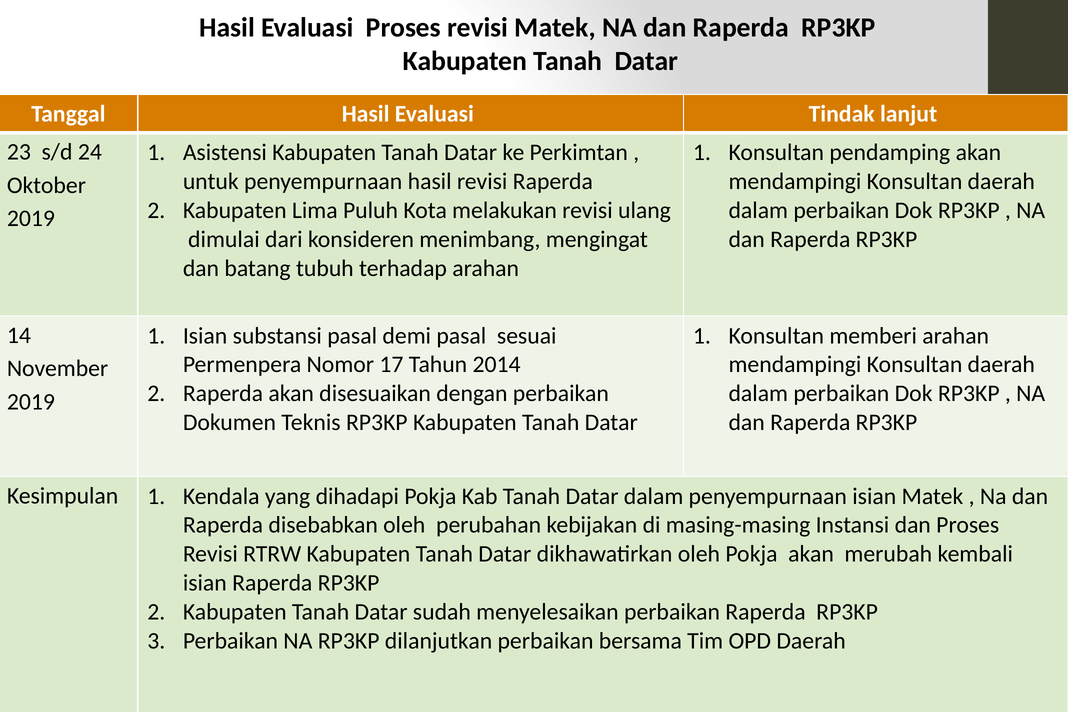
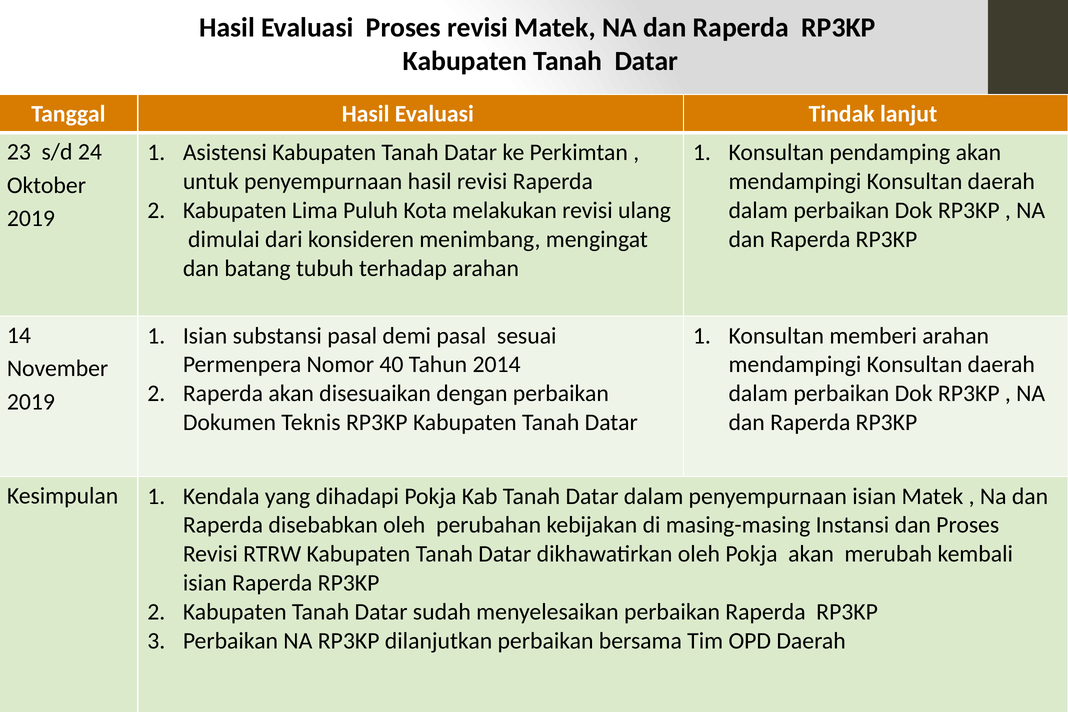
17: 17 -> 40 (391, 365)
